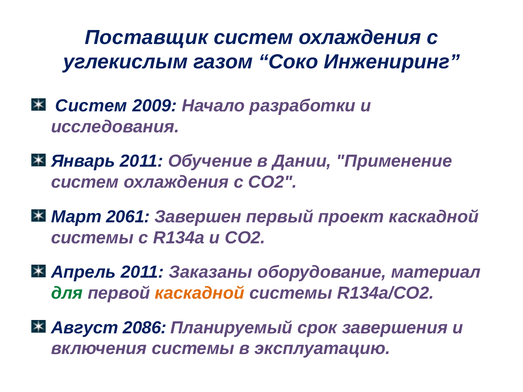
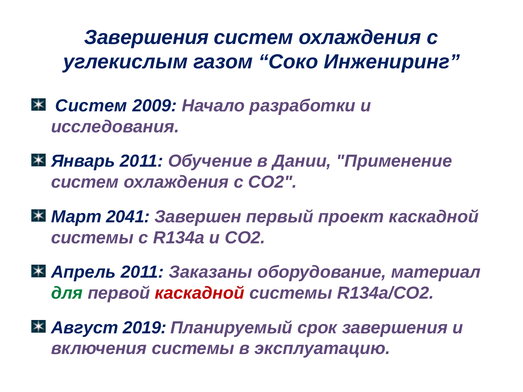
Поставщик: Поставщик -> Завершения (147, 38)
2061: 2061 -> 2041 (128, 217)
каскадной colour: orange -> red (200, 293)
2086: 2086 -> 2019 (145, 328)
